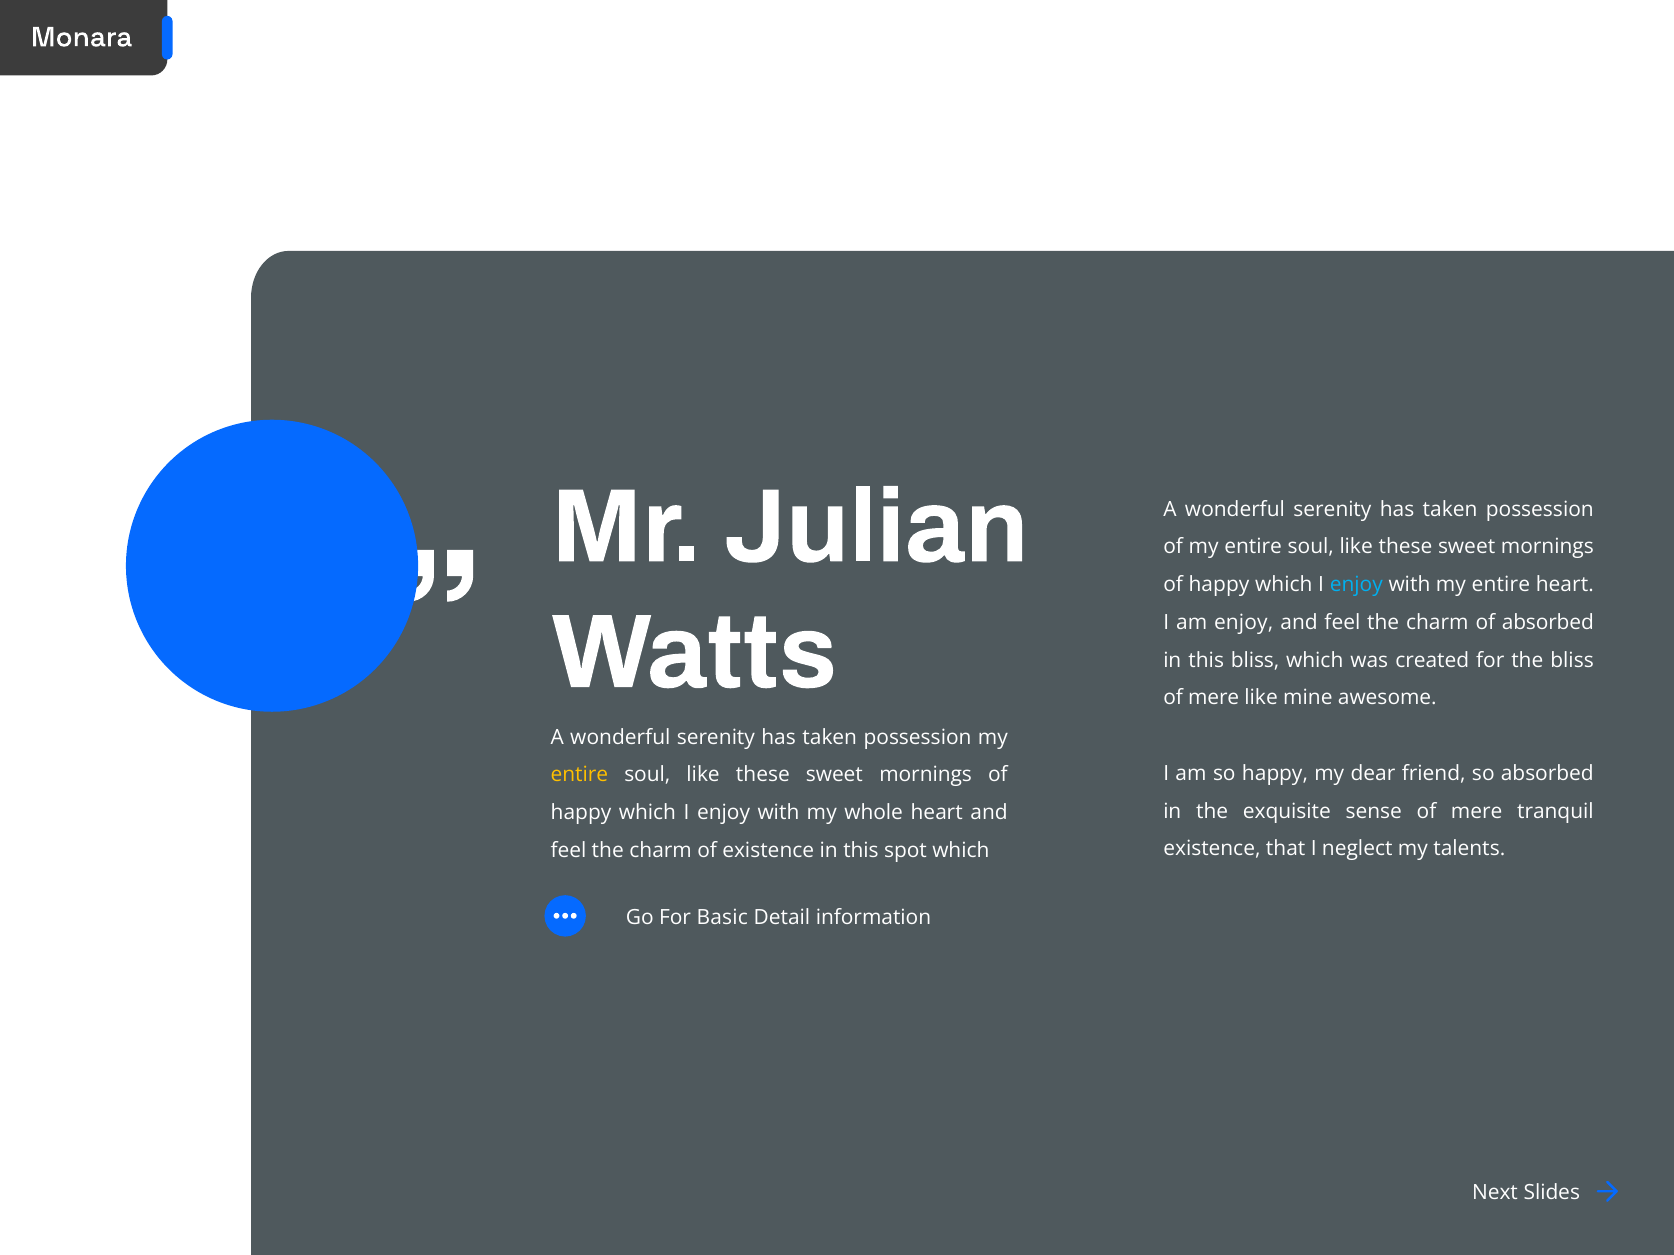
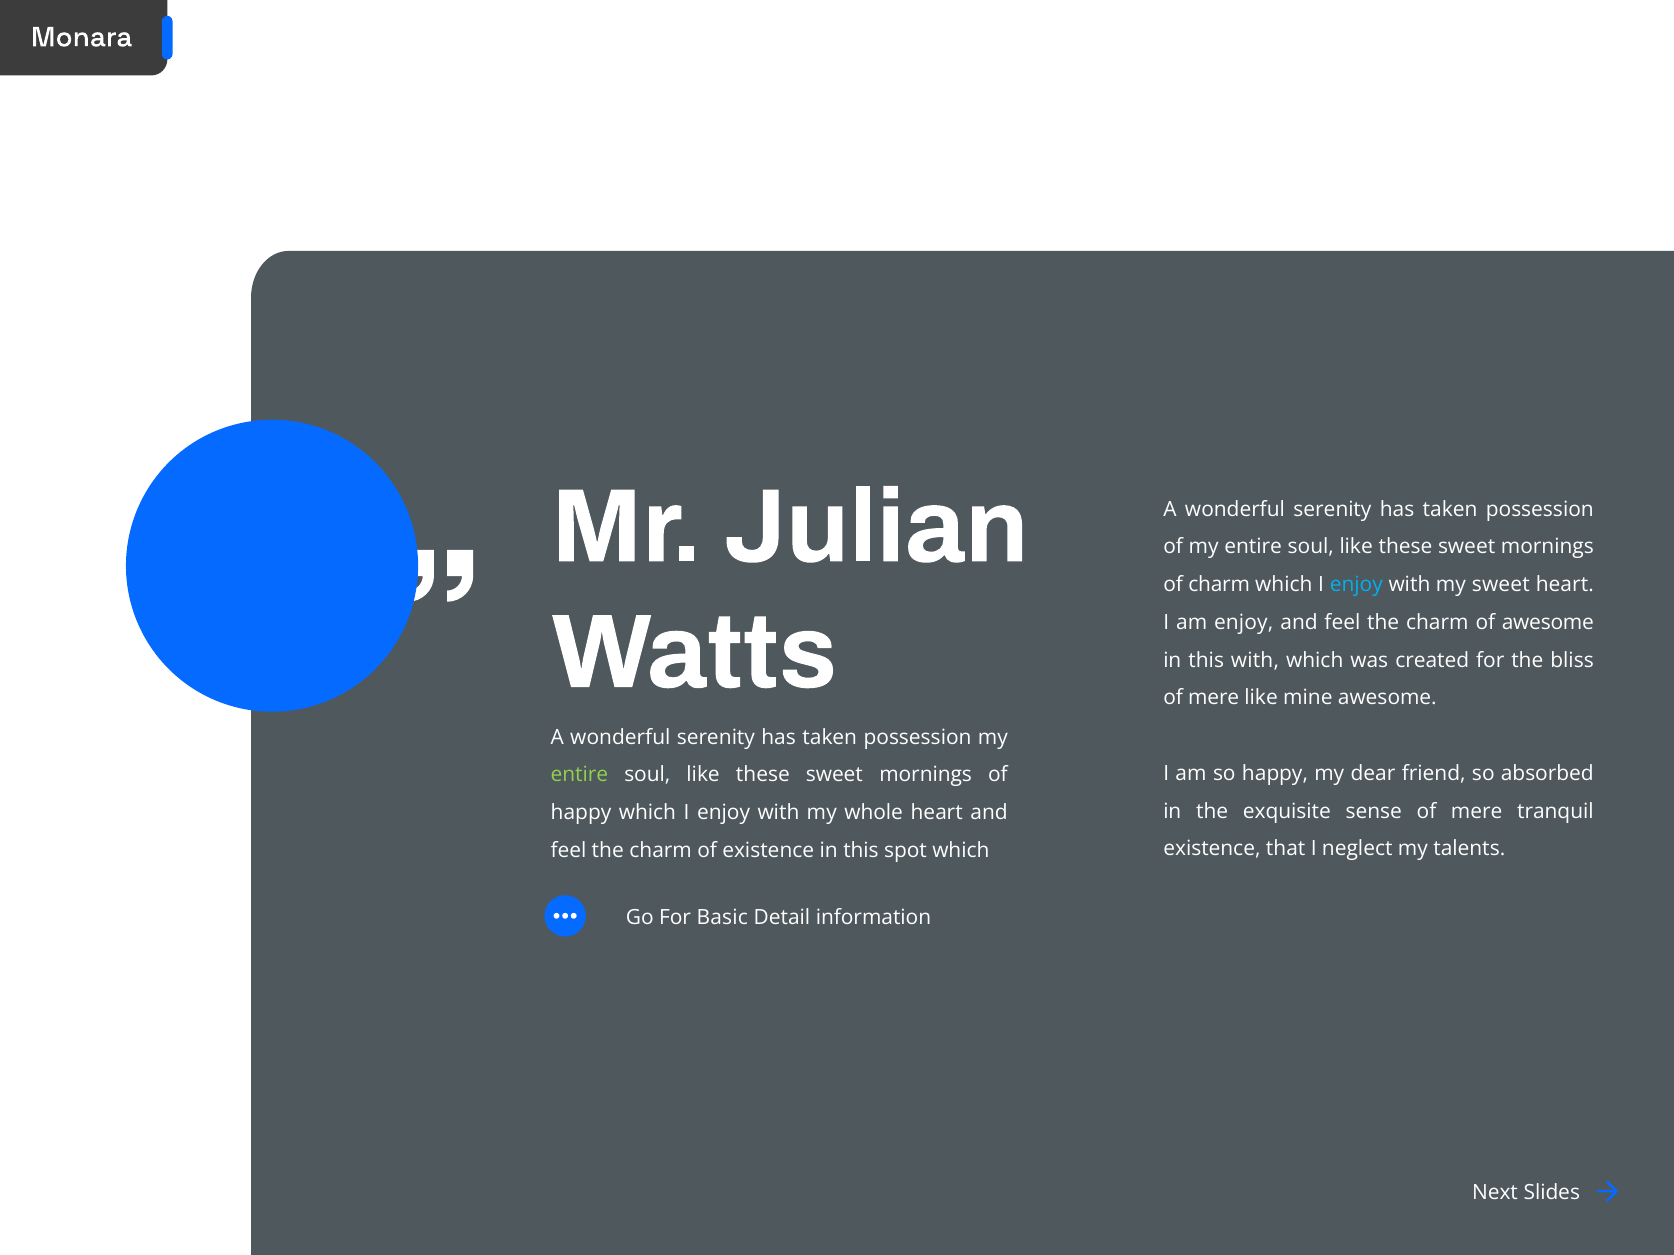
happy: happy -> charm (1219, 585)
with my entire: entire -> sweet (1501, 585)
of absorbed: absorbed -> awesome (1548, 623)
this bliss: bliss -> with (1255, 661)
entire colour: yellow -> light green (579, 775)
